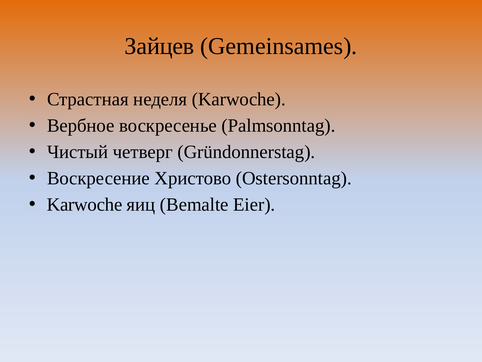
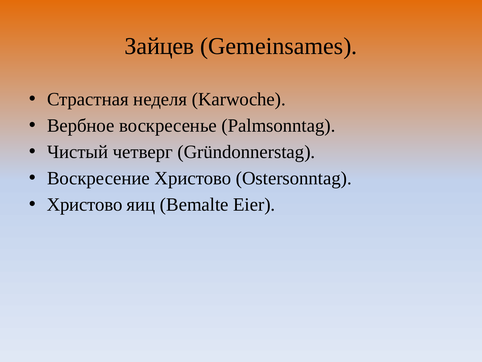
Karwoche: Karwoche -> Христово (85, 204)
